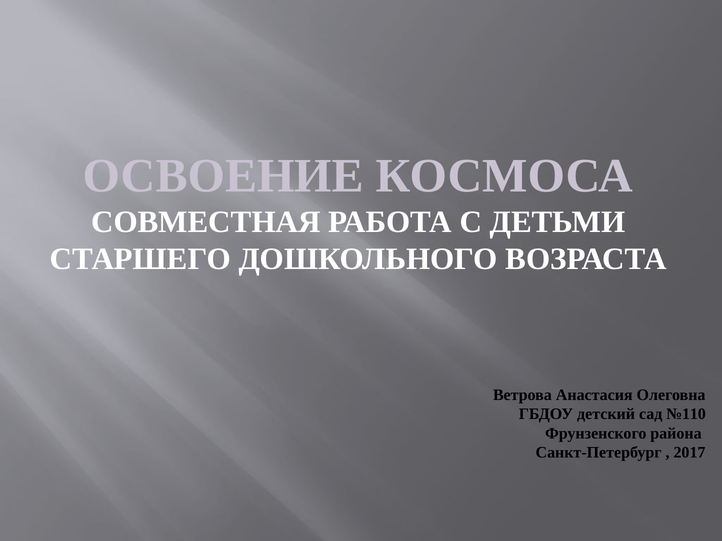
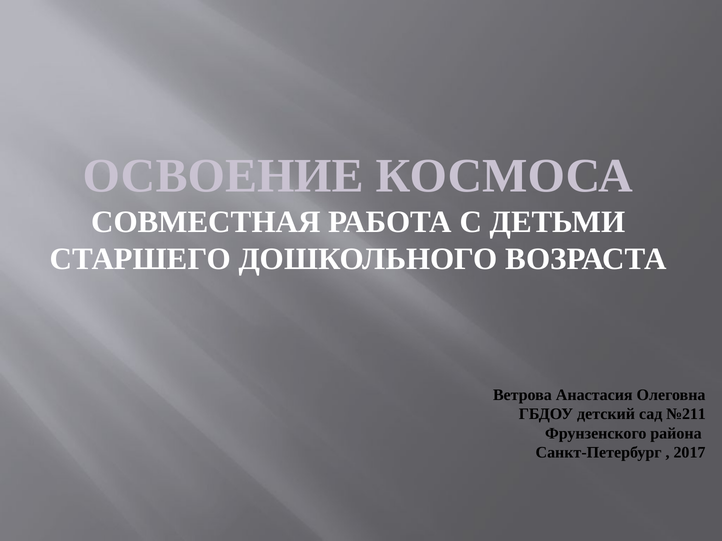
№110: №110 -> №211 (686, 414)
